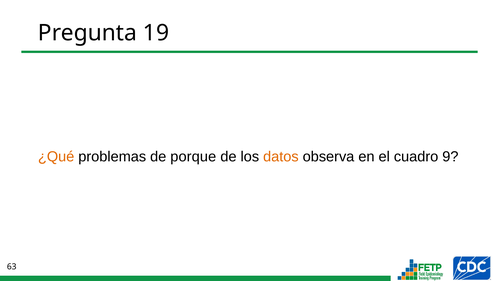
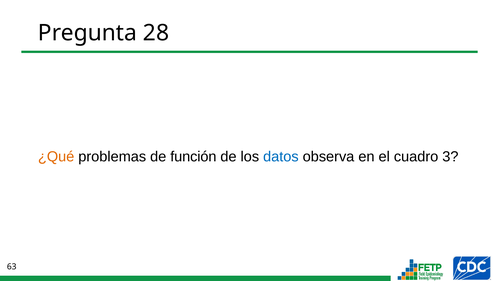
19: 19 -> 28 (156, 33)
porque: porque -> función (193, 156)
datos colour: orange -> blue (281, 156)
9: 9 -> 3 (450, 156)
